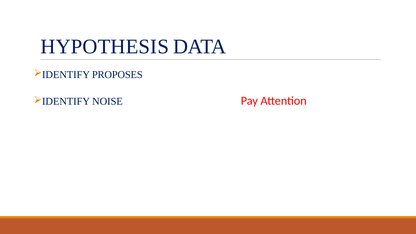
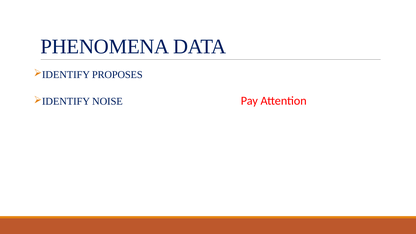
HYPOTHESIS: HYPOTHESIS -> PHENOMENA (105, 47)
